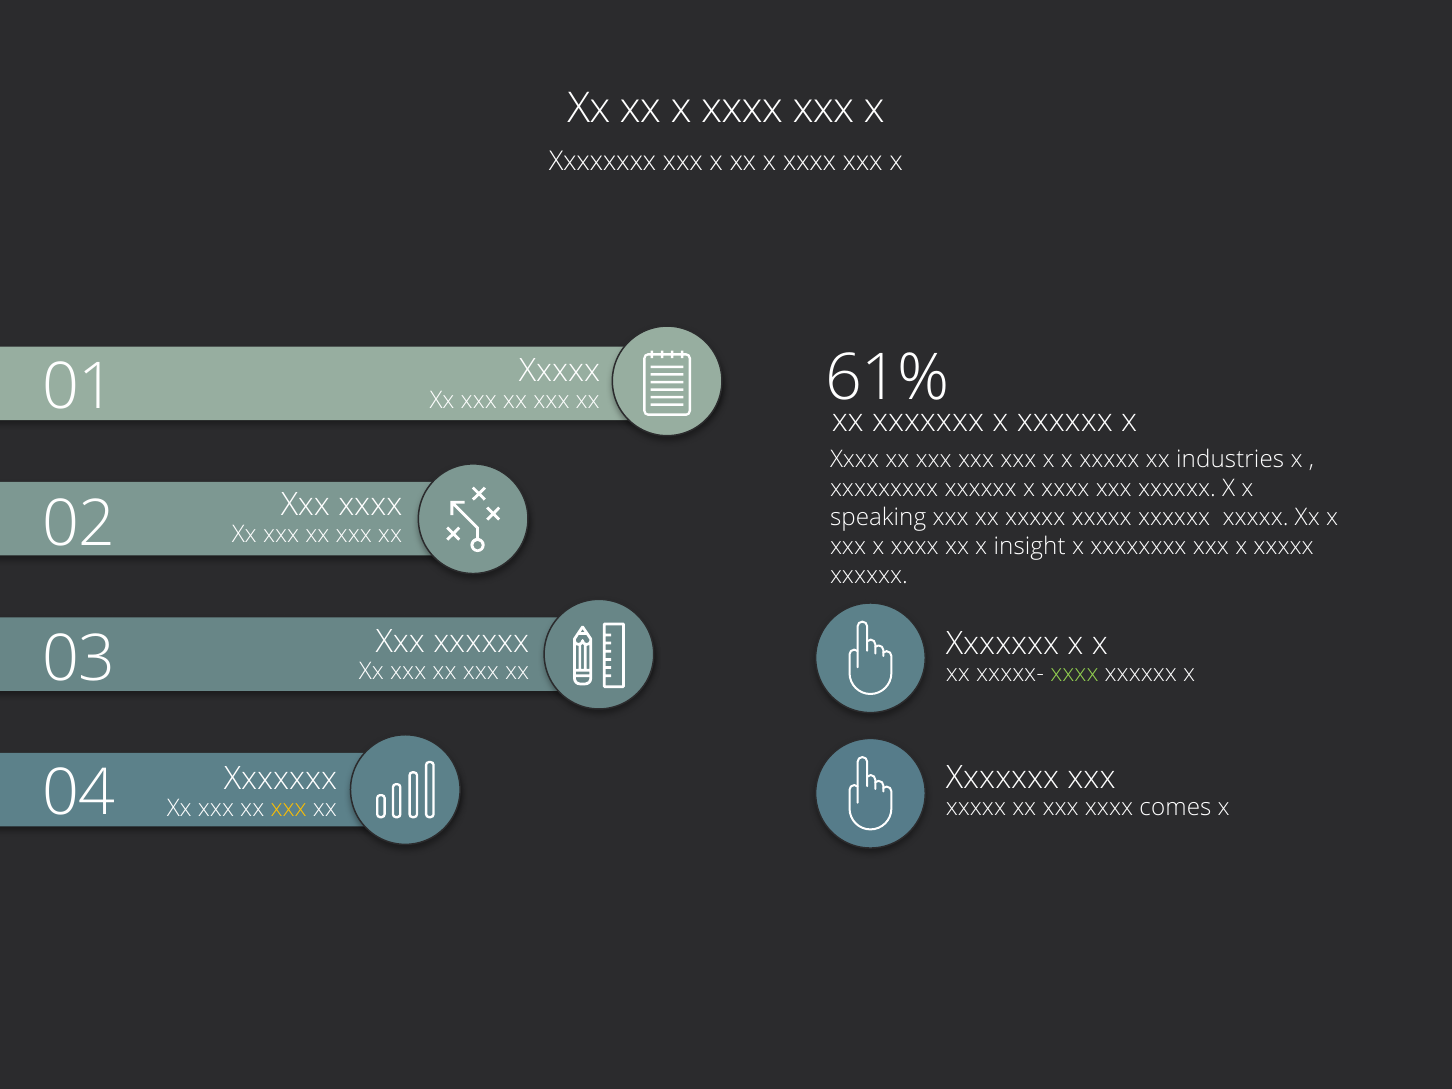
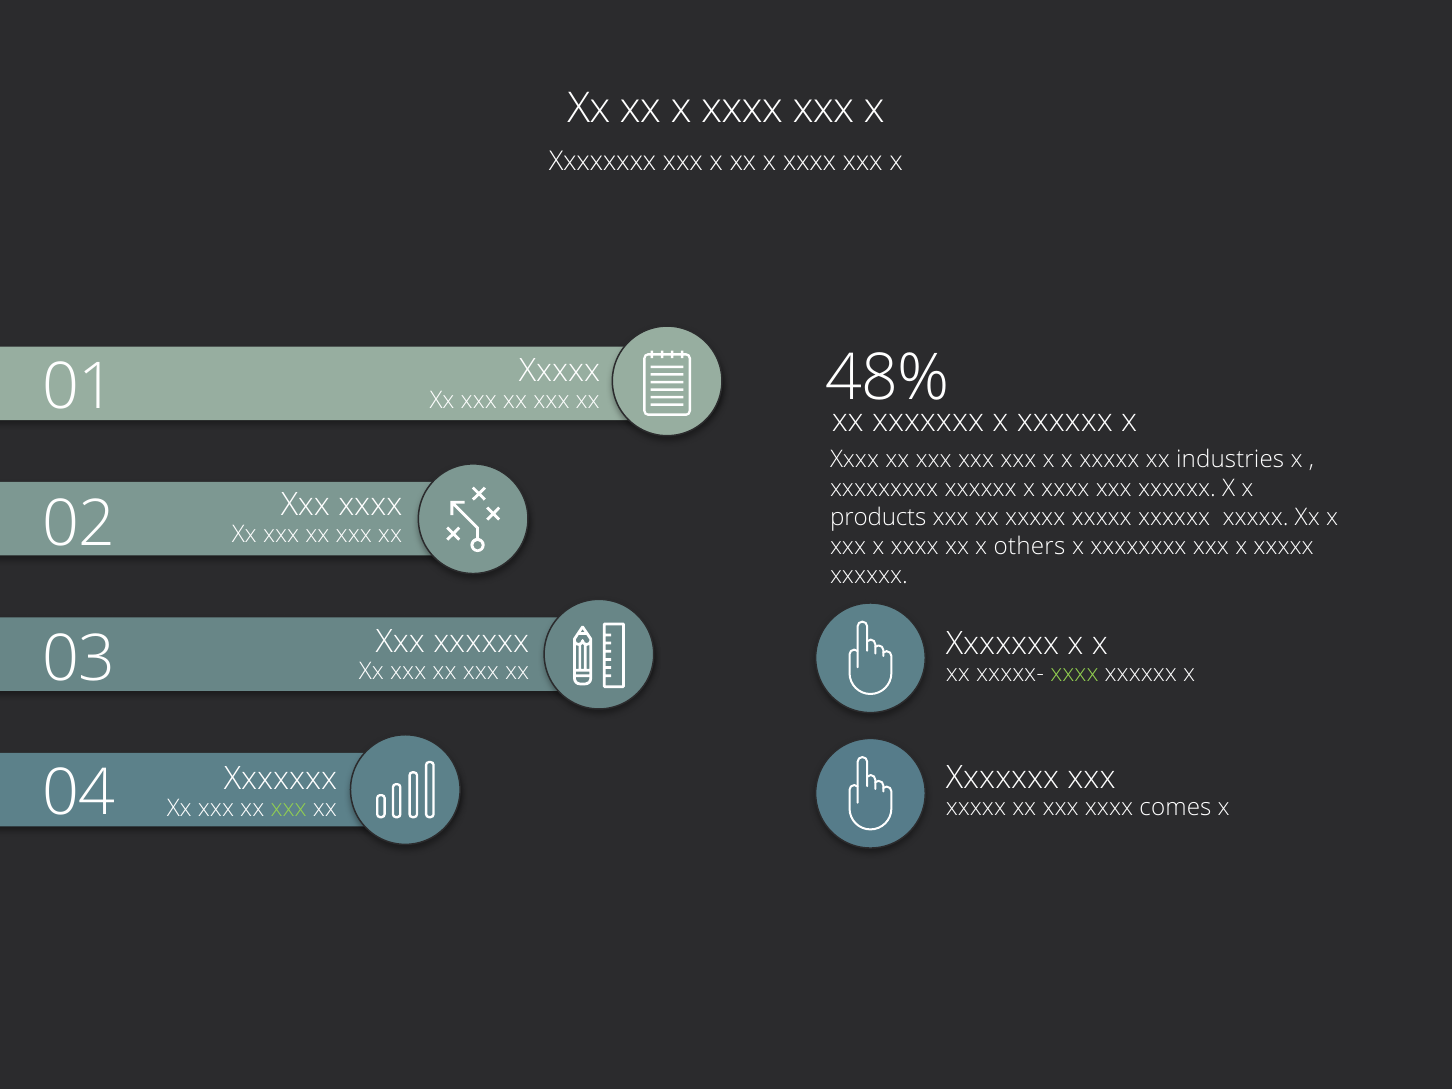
61%: 61% -> 48% (887, 378)
speaking: speaking -> products (878, 517)
insight: insight -> others (1030, 546)
xxx colour: yellow -> light green (289, 808)
